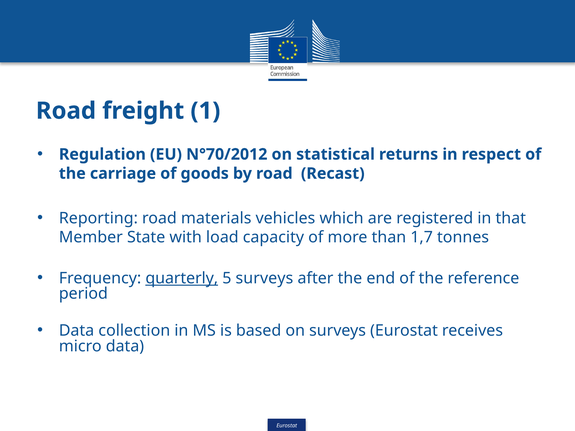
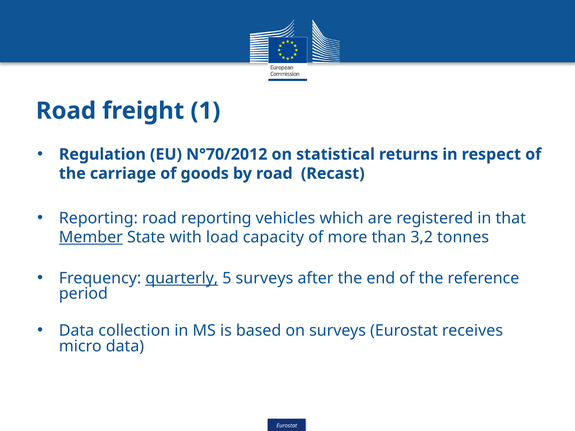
road materials: materials -> reporting (216, 218)
Member underline: none -> present (91, 237)
1,7: 1,7 -> 3,2 (422, 237)
